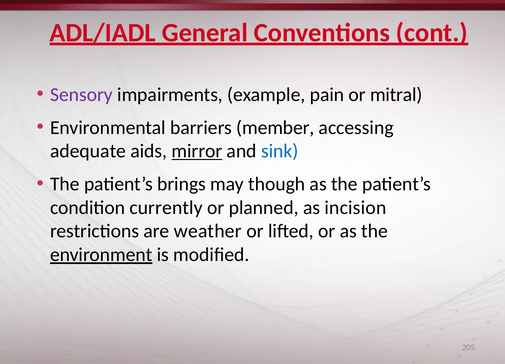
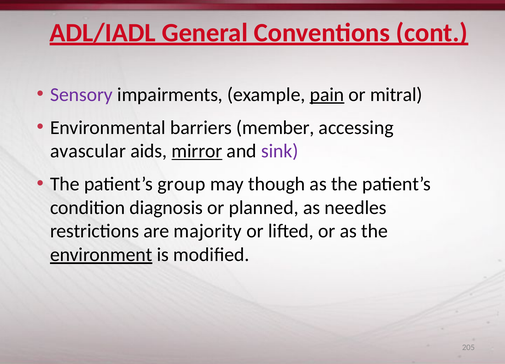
pain underline: none -> present (327, 95)
adequate: adequate -> avascular (88, 151)
sink colour: blue -> purple (280, 151)
brings: brings -> group (181, 184)
currently: currently -> diagnosis (166, 207)
incision: incision -> needles (356, 207)
weather: weather -> majority (208, 231)
